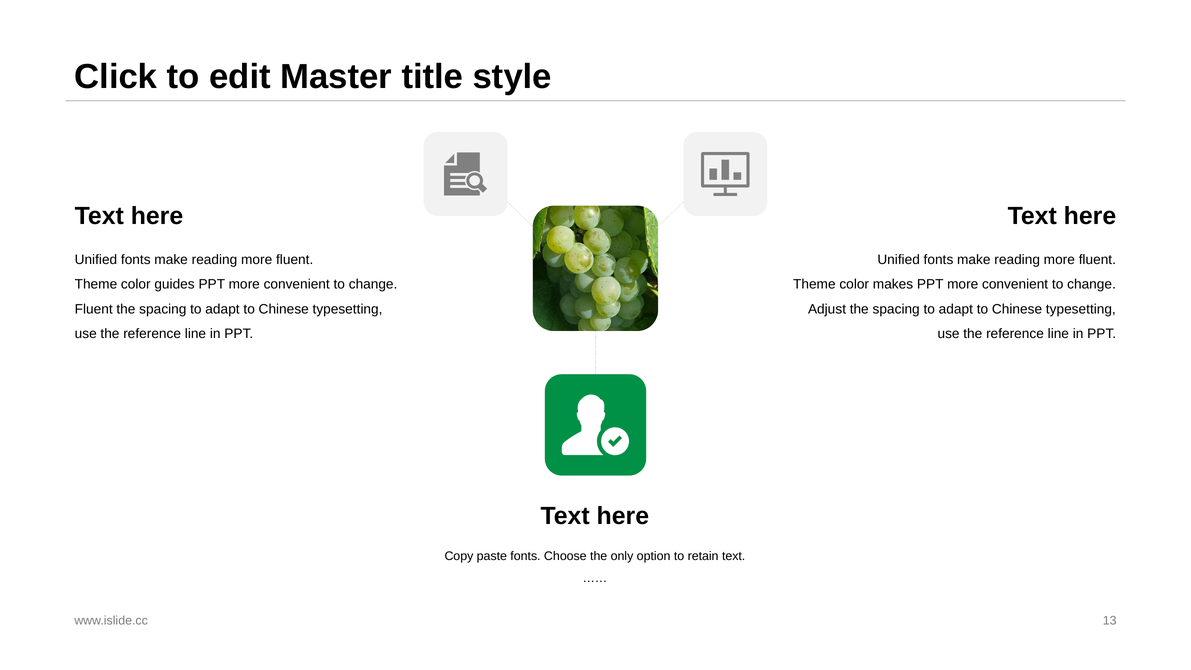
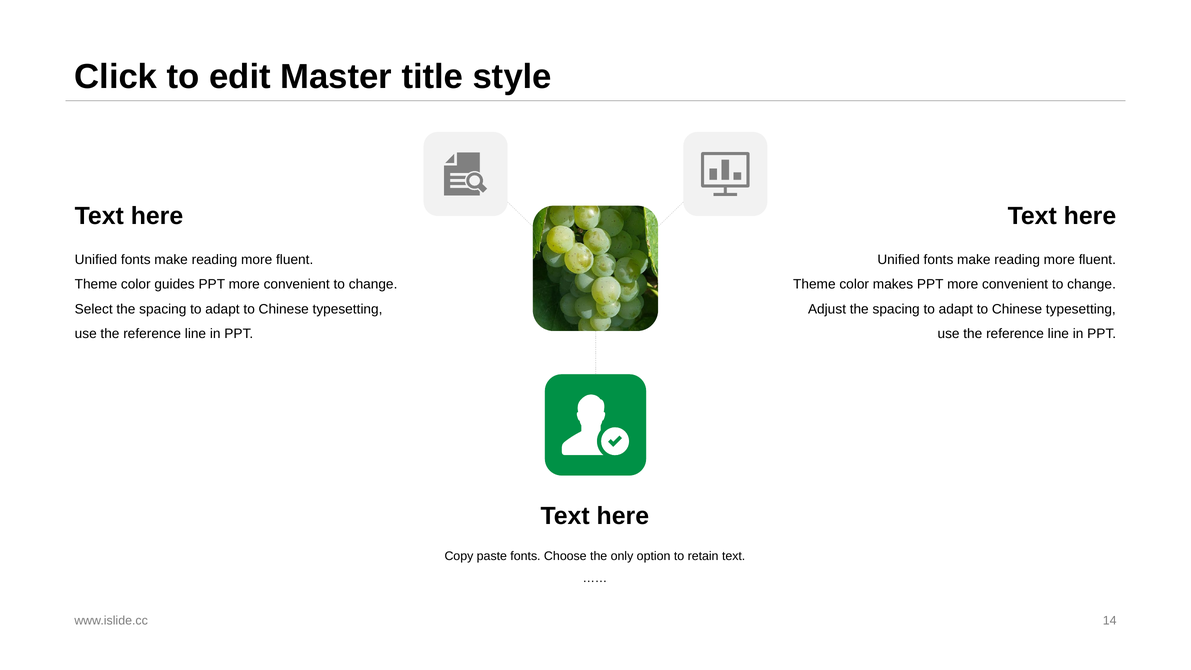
Fluent: Fluent -> Select (94, 309)
13: 13 -> 14 (1110, 621)
